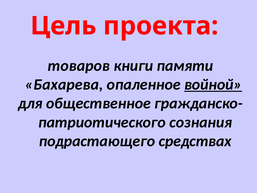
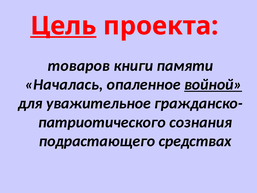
Цель underline: none -> present (63, 26)
Бахарева: Бахарева -> Началась (64, 84)
общественное: общественное -> уважительное (98, 103)
